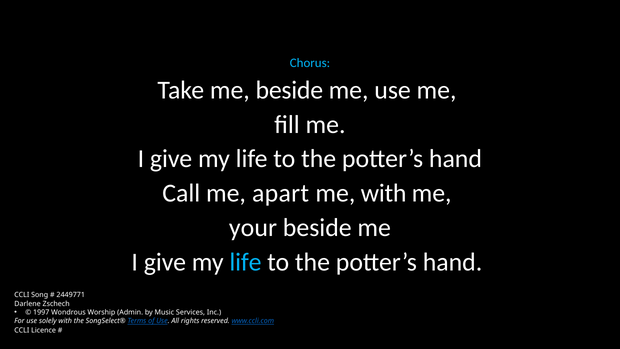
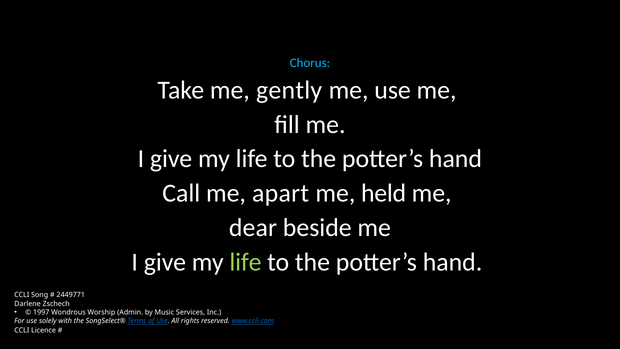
me beside: beside -> gently (289, 90)
me with: with -> held (384, 193)
your: your -> dear (253, 228)
life colour: light blue -> light green (245, 262)
